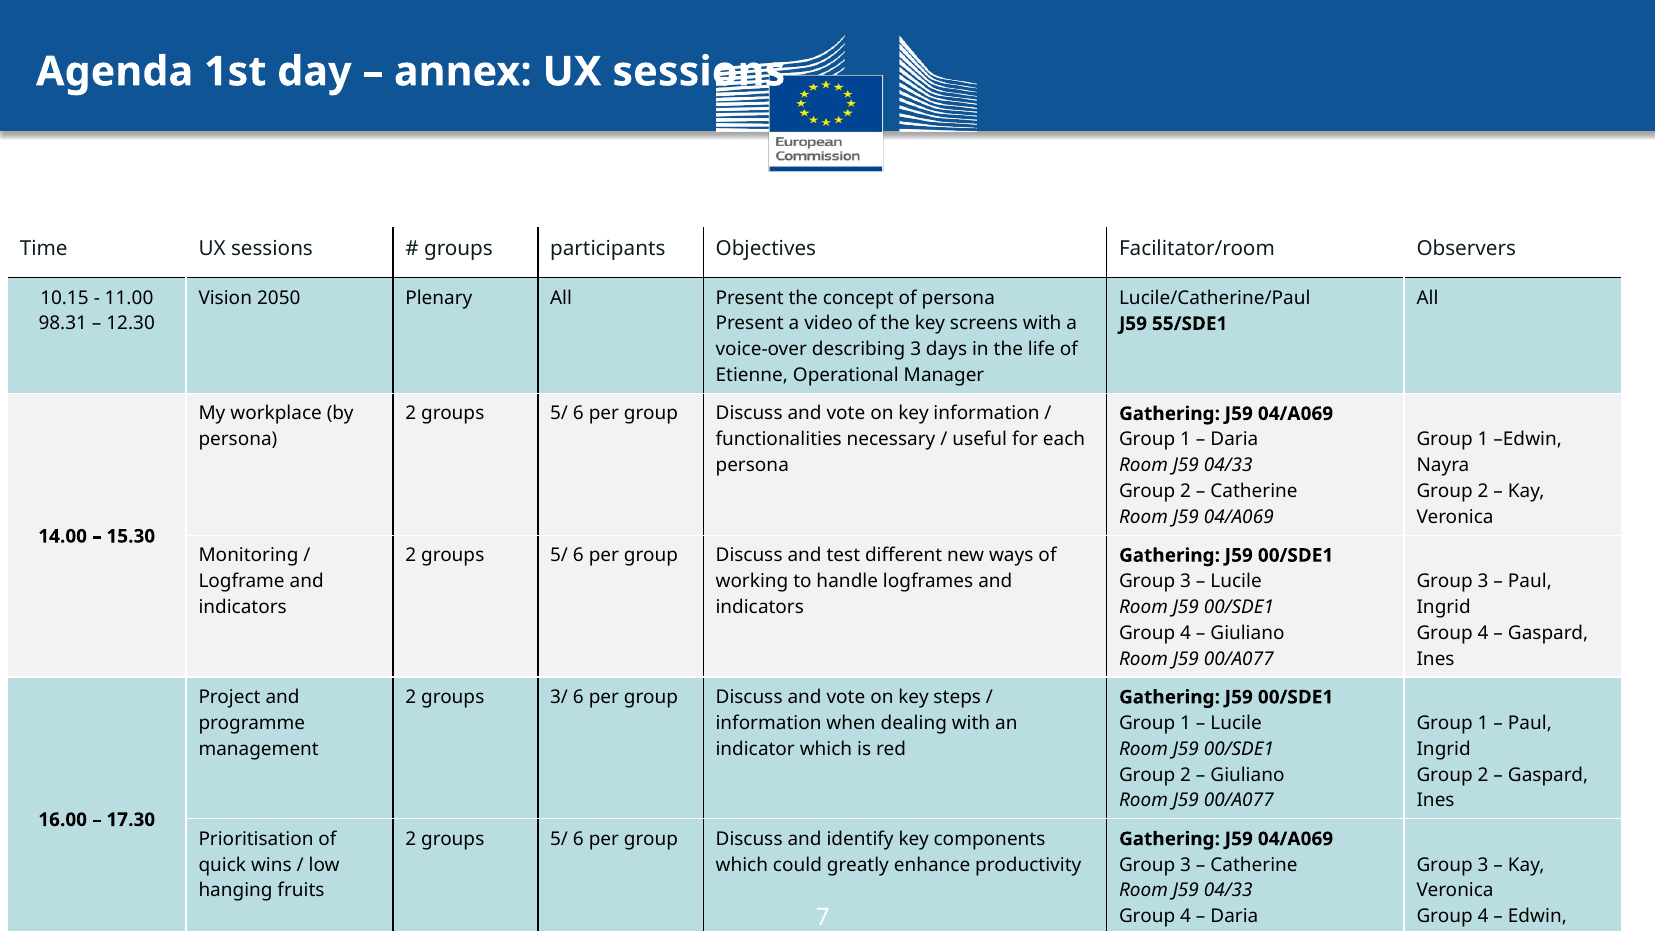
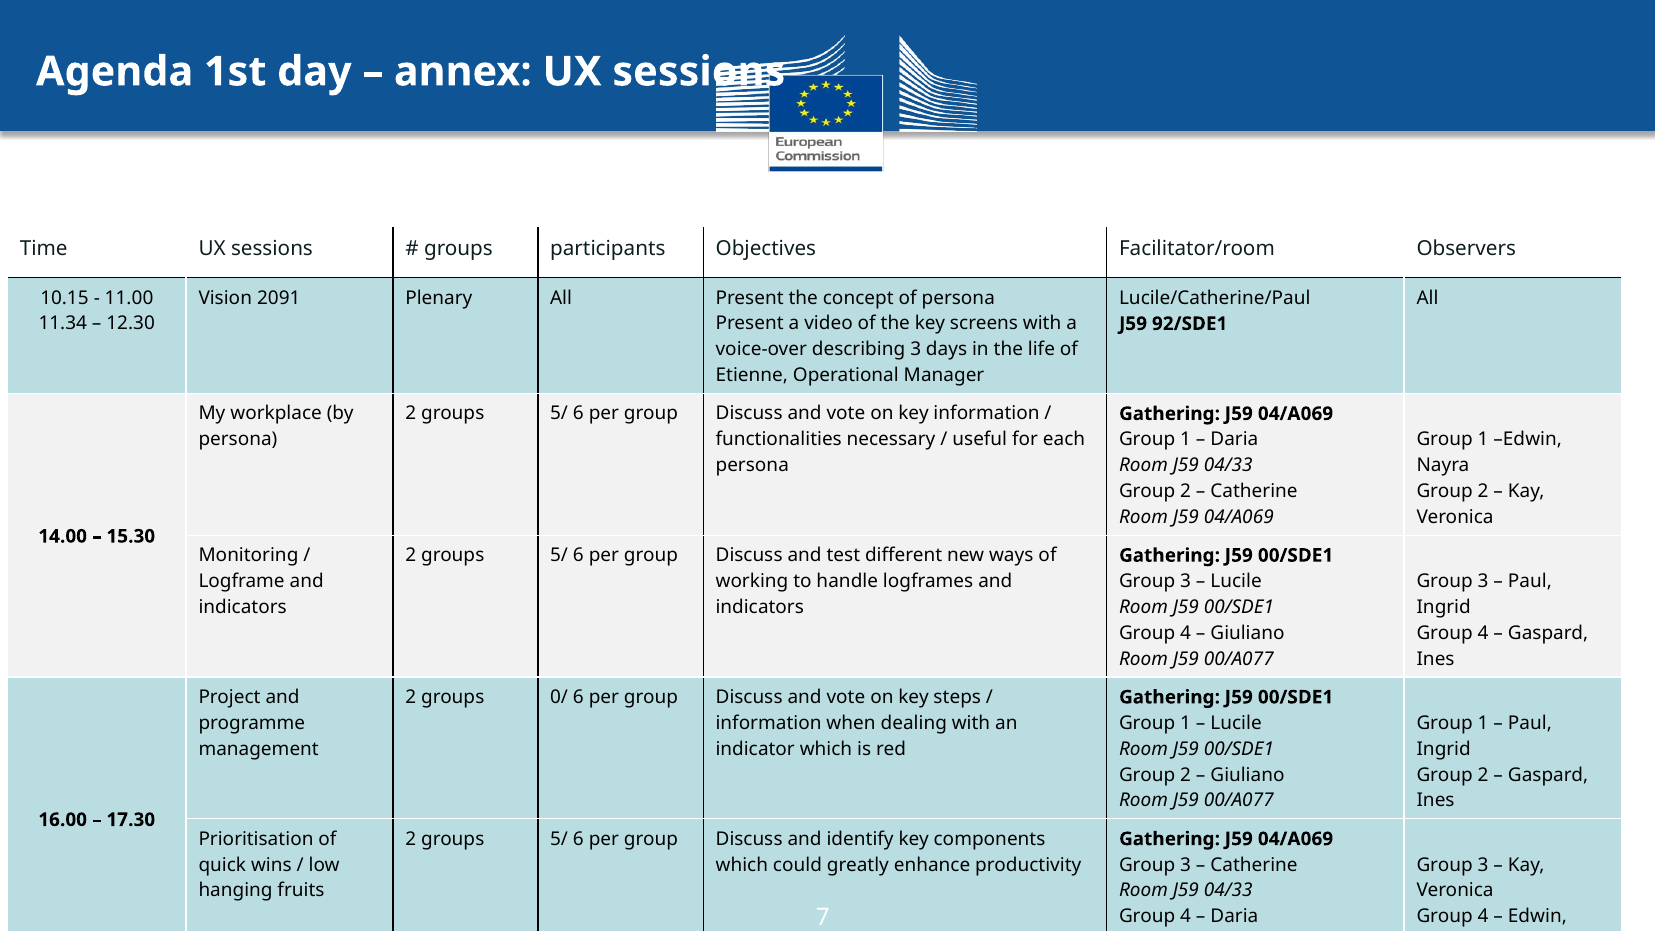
2050: 2050 -> 2091 (279, 298)
98.31: 98.31 -> 11.34 (63, 324)
55/SDE1: 55/SDE1 -> 92/SDE1 (1190, 324)
3/: 3/ -> 0/ (559, 697)
